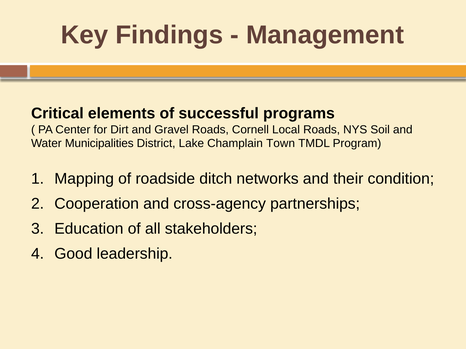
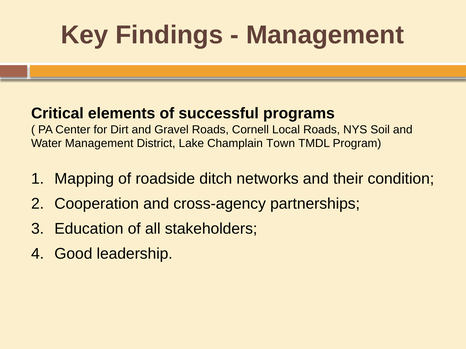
Water Municipalities: Municipalities -> Management (99, 144)
